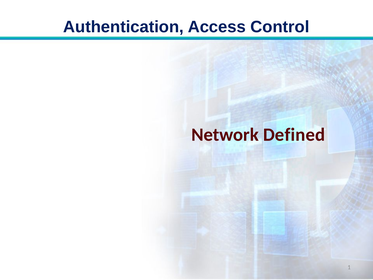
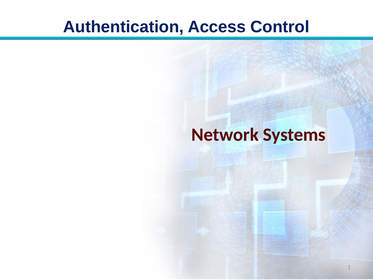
Defined: Defined -> Systems (294, 135)
